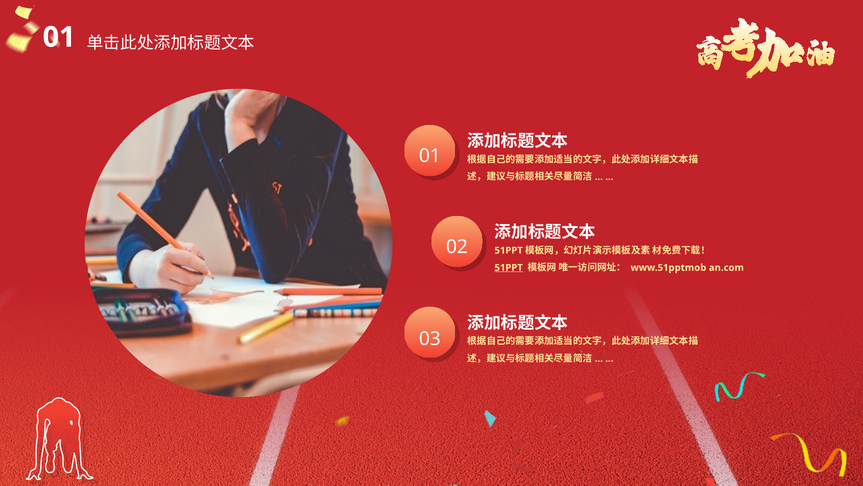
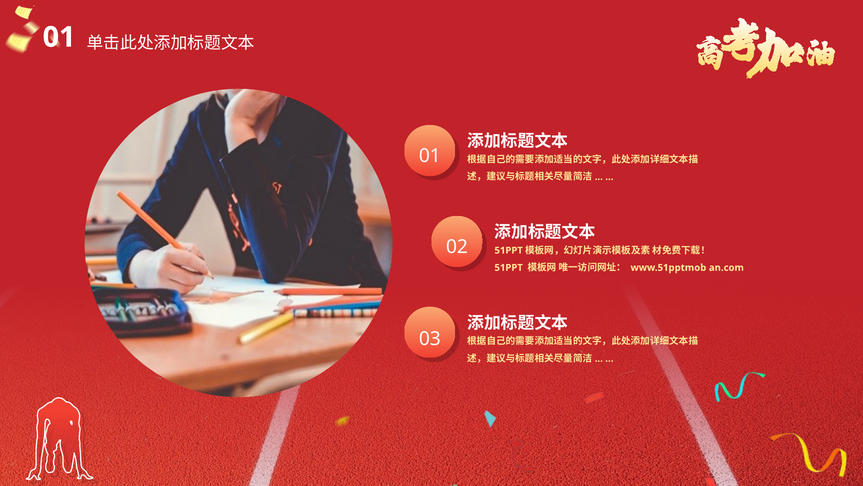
51PPT underline: present -> none (509, 267)
